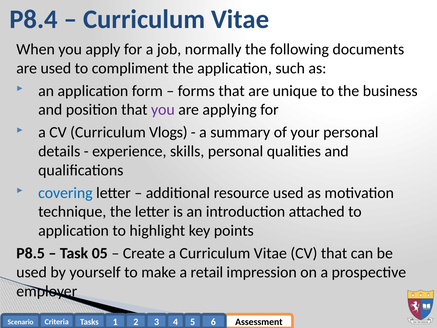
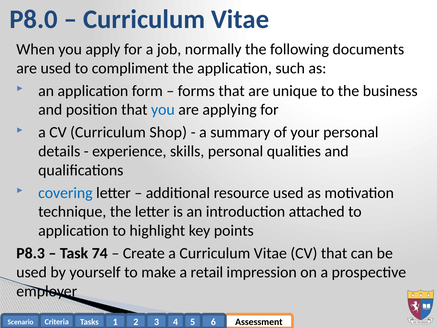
P8.4: P8.4 -> P8.0 (34, 19)
you colour: purple -> blue (163, 110)
Vlogs: Vlogs -> Shop (168, 132)
P8.5: P8.5 -> P8.3 (31, 253)
05: 05 -> 74 (100, 253)
